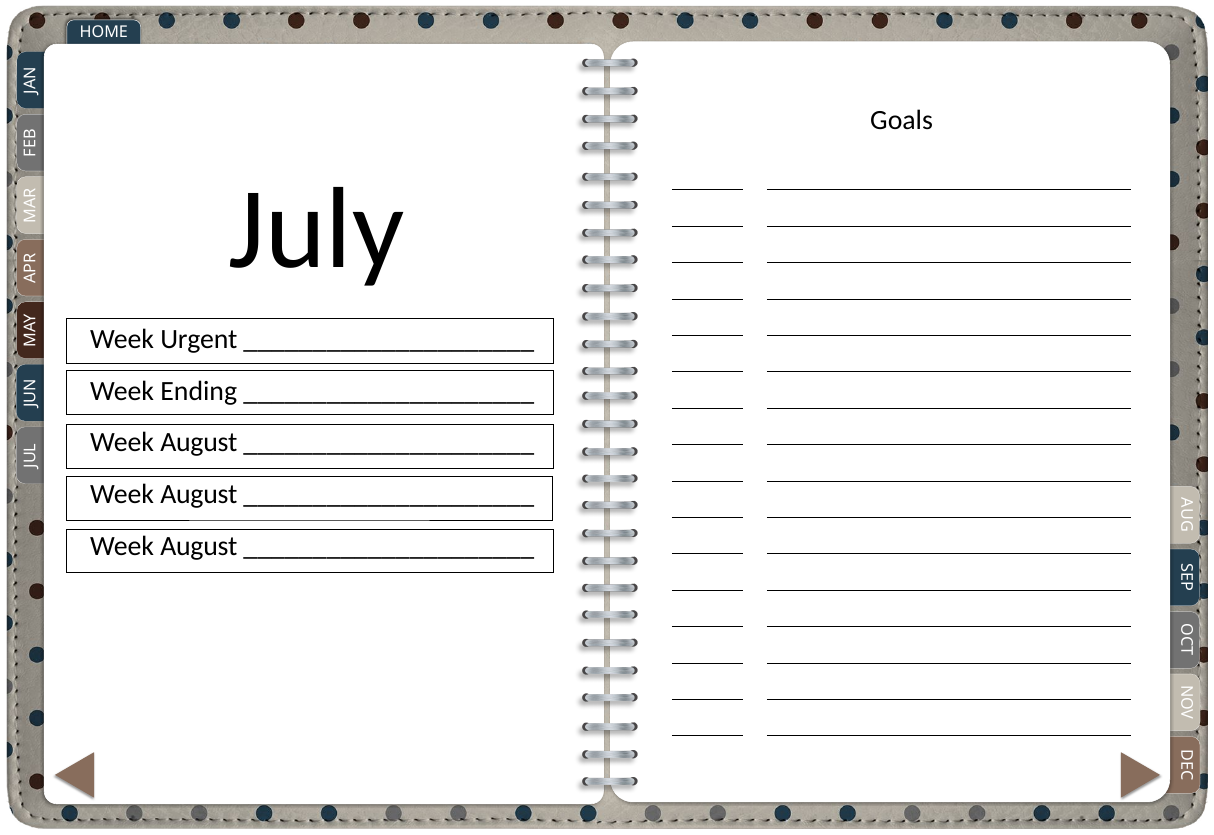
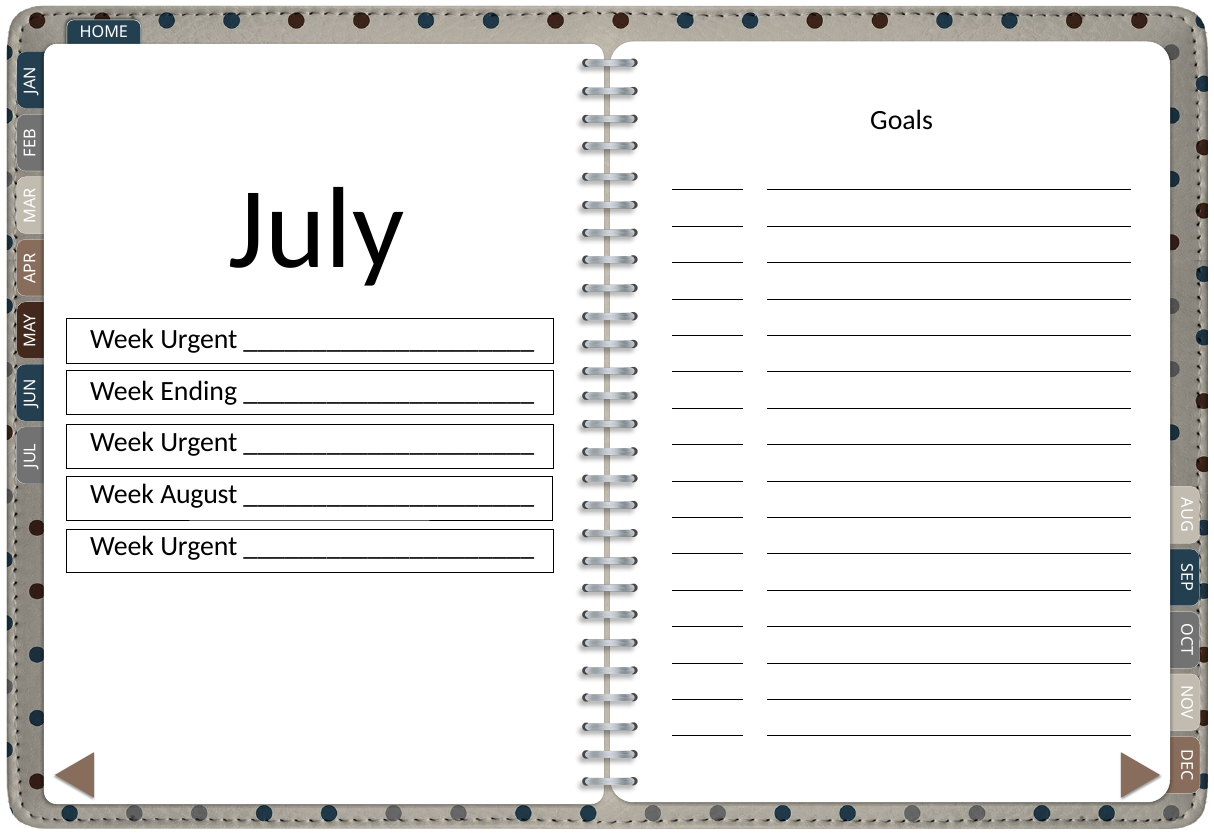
August: August -> Urgent (199, 442)
August: August -> Urgent (199, 546)
